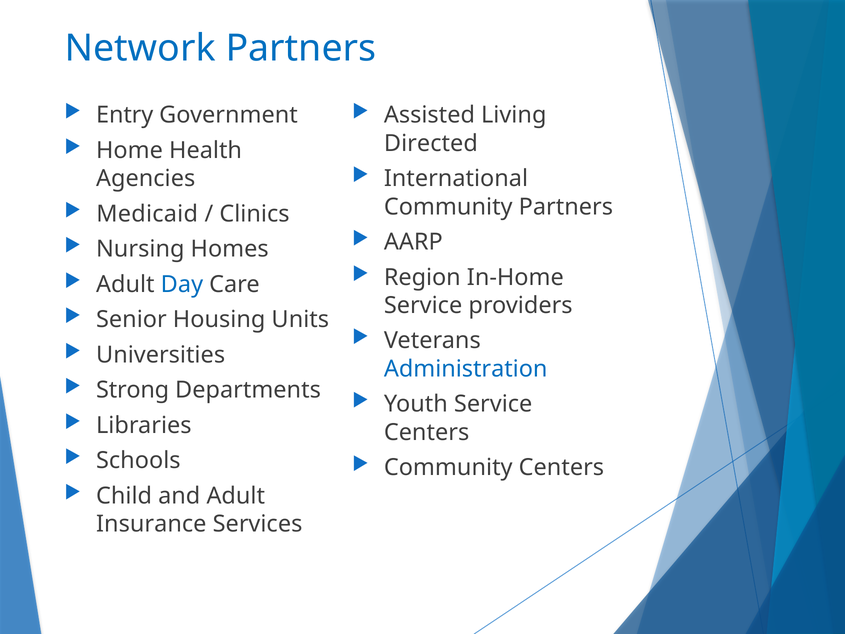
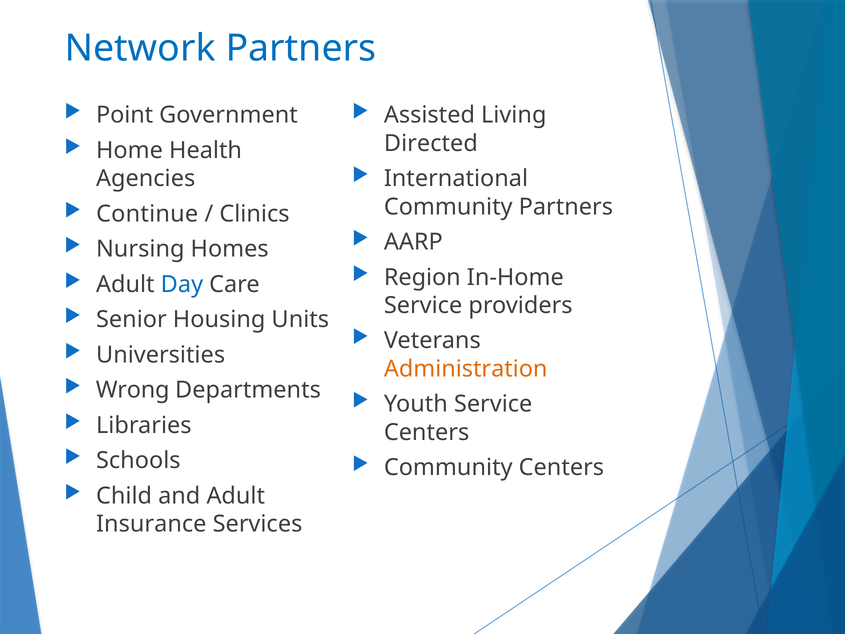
Entry: Entry -> Point (125, 115)
Medicaid: Medicaid -> Continue (147, 214)
Administration colour: blue -> orange (466, 369)
Strong: Strong -> Wrong (133, 390)
